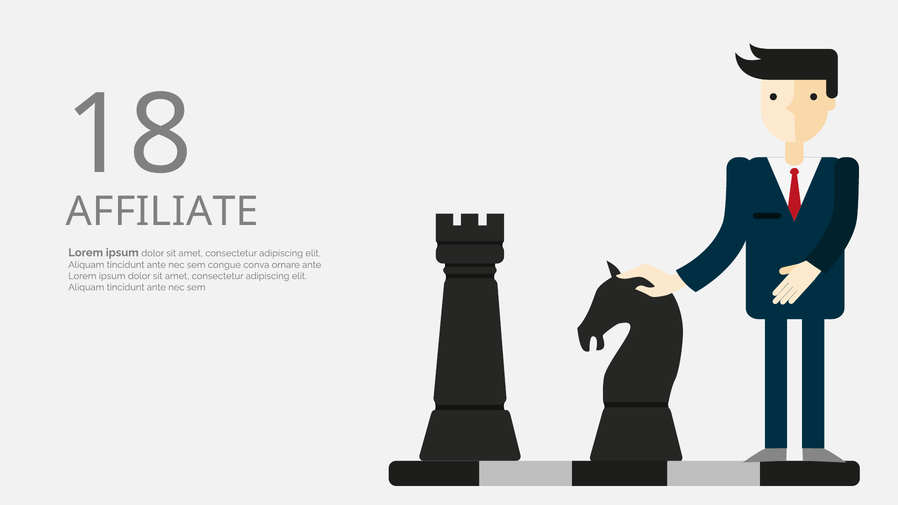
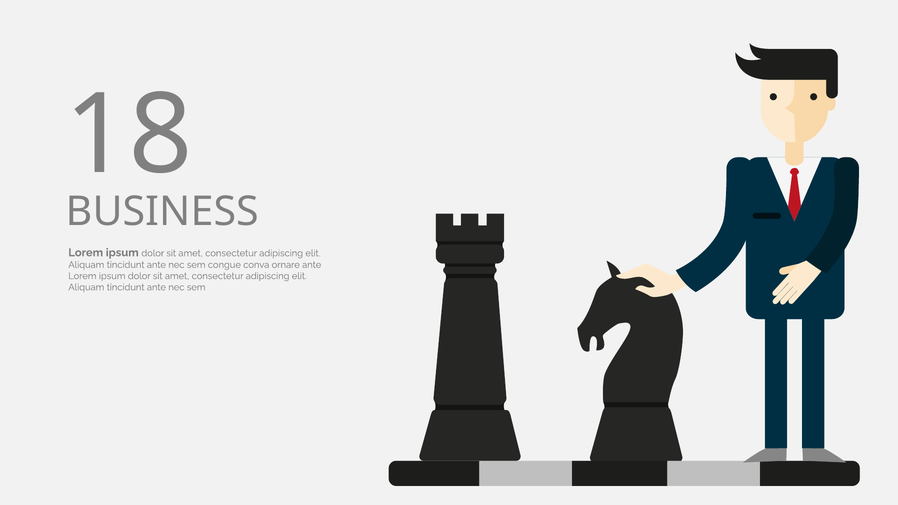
AFFILIATE: AFFILIATE -> BUSINESS (162, 212)
